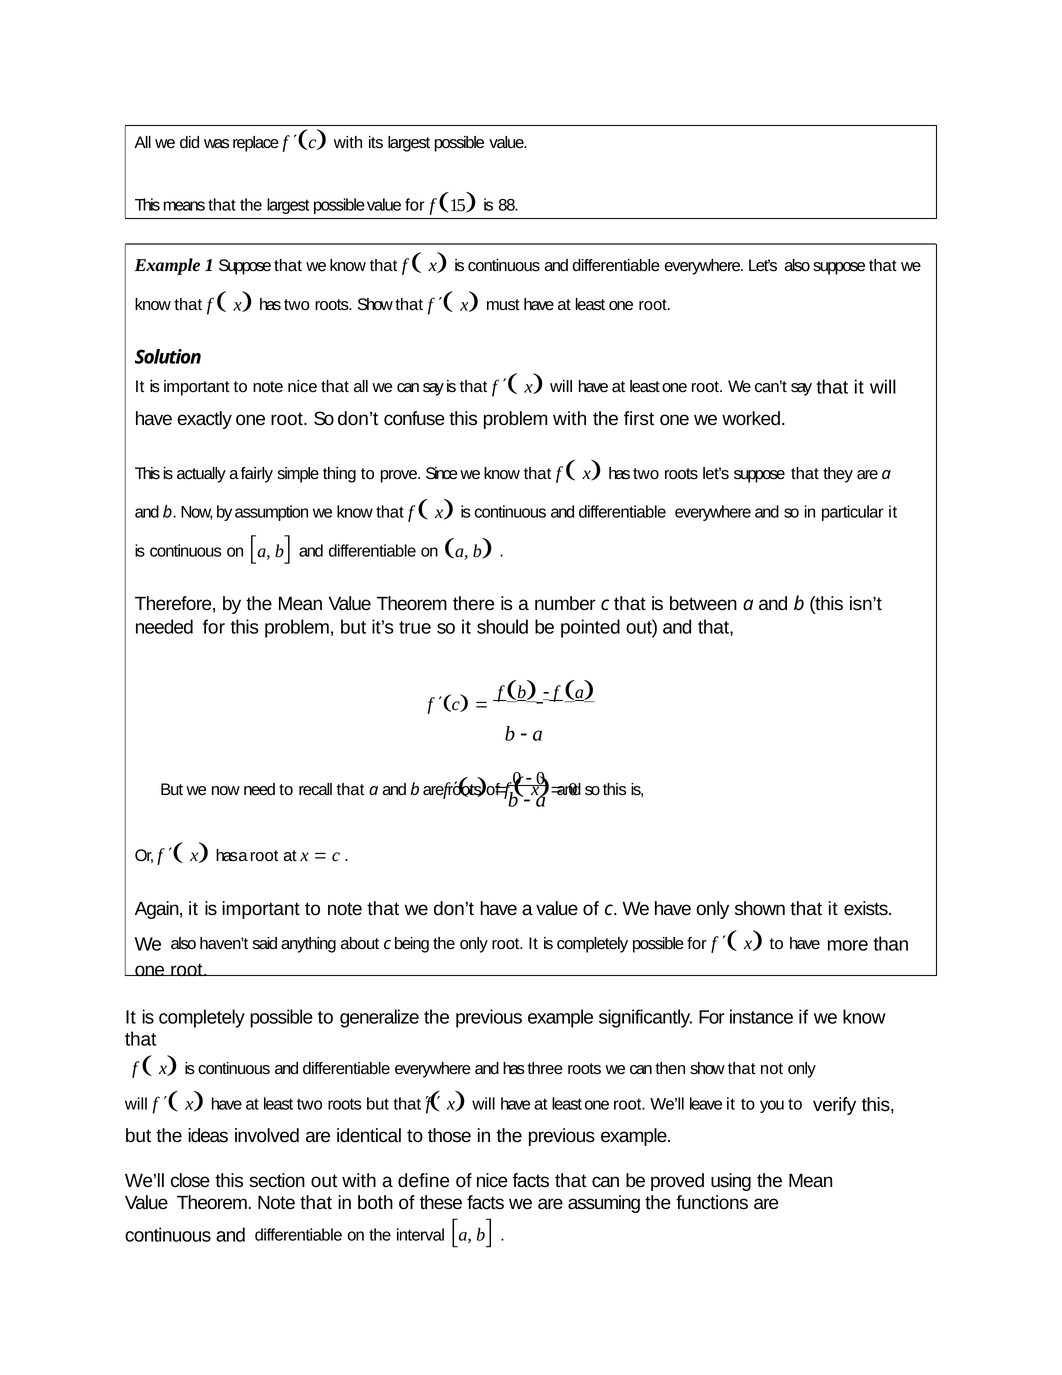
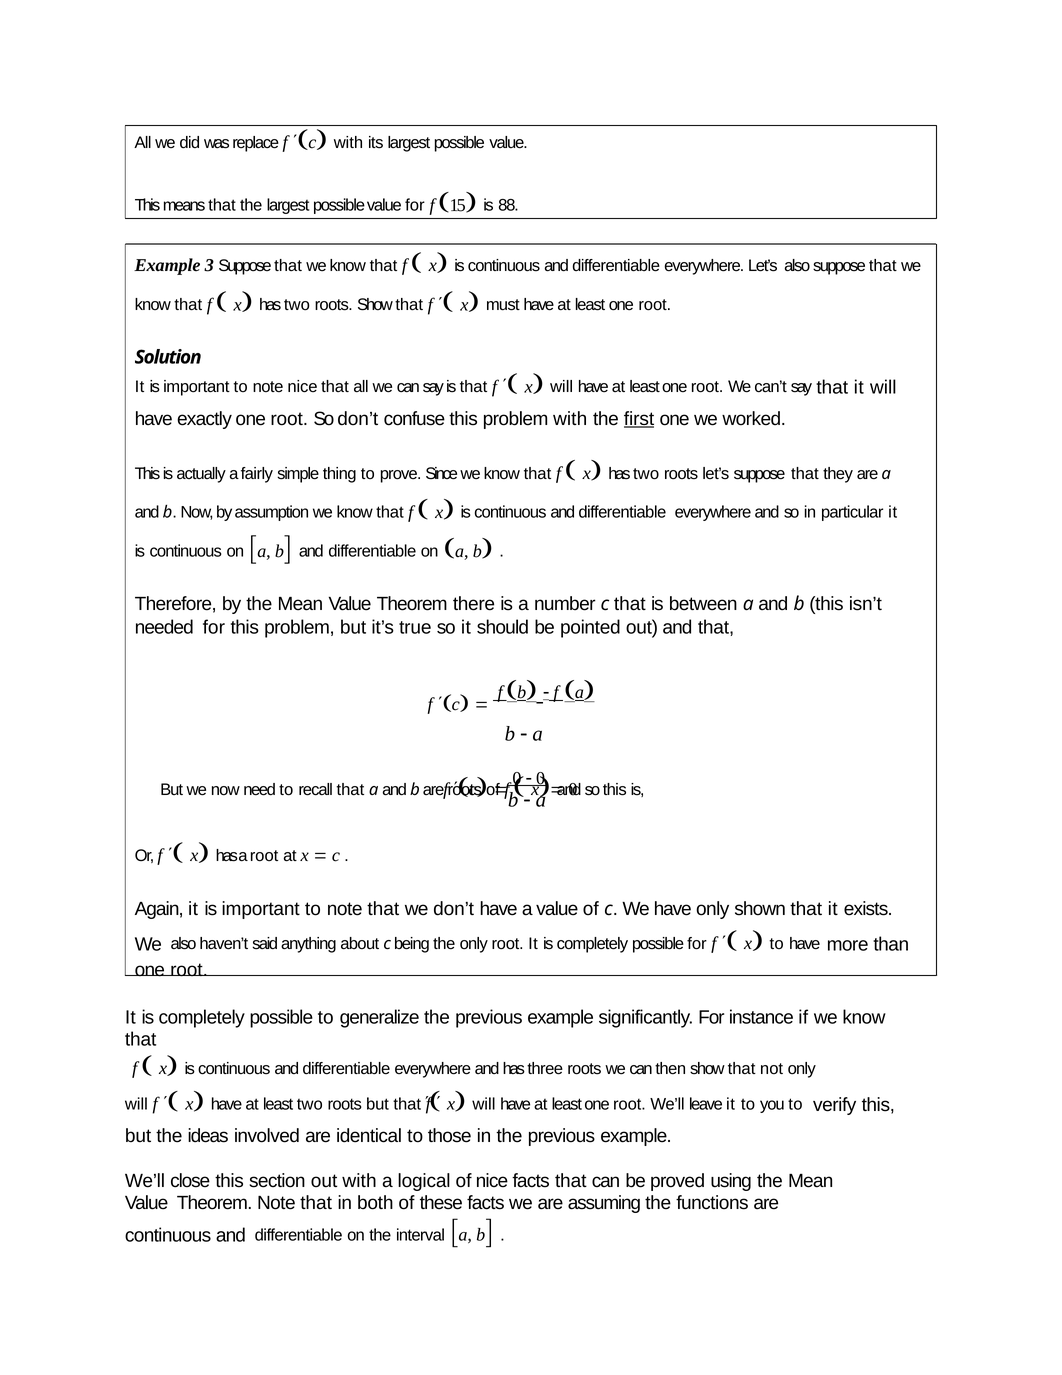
1: 1 -> 3 (209, 265)
first underline: none -> present (639, 419)
define: define -> logical (424, 1180)
